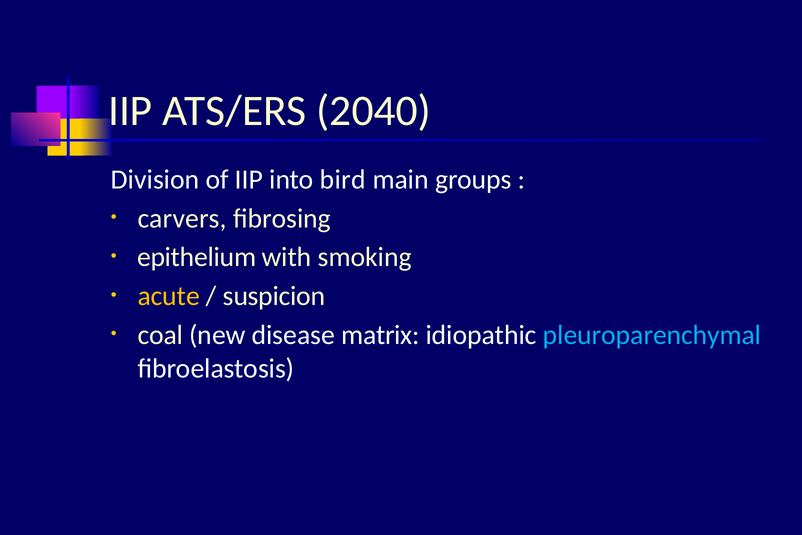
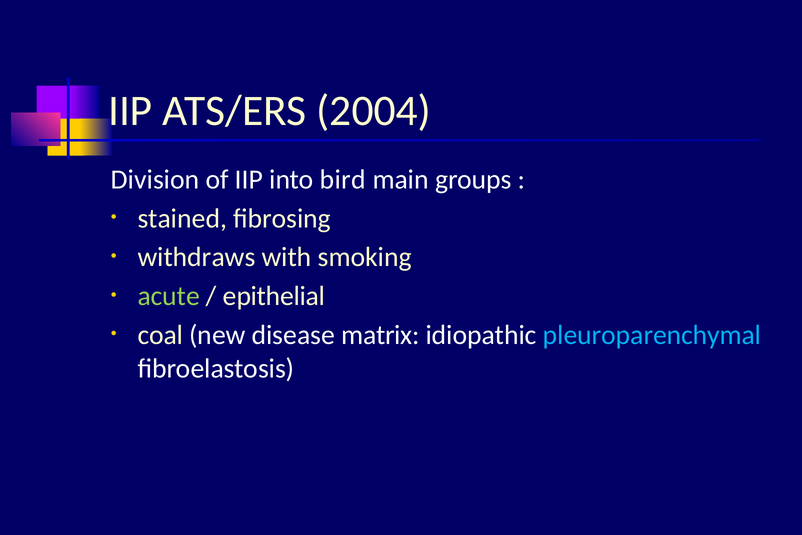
2040: 2040 -> 2004 (374, 111)
carvers: carvers -> stained (182, 218)
epithelium: epithelium -> withdraws (197, 257)
acute colour: yellow -> light green (169, 296)
suspicion: suspicion -> epithelial (274, 296)
